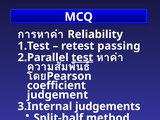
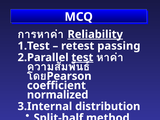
Reliability underline: none -> present (95, 34)
judgement: judgement -> normalized (58, 95)
judgements: judgements -> distribution (108, 106)
